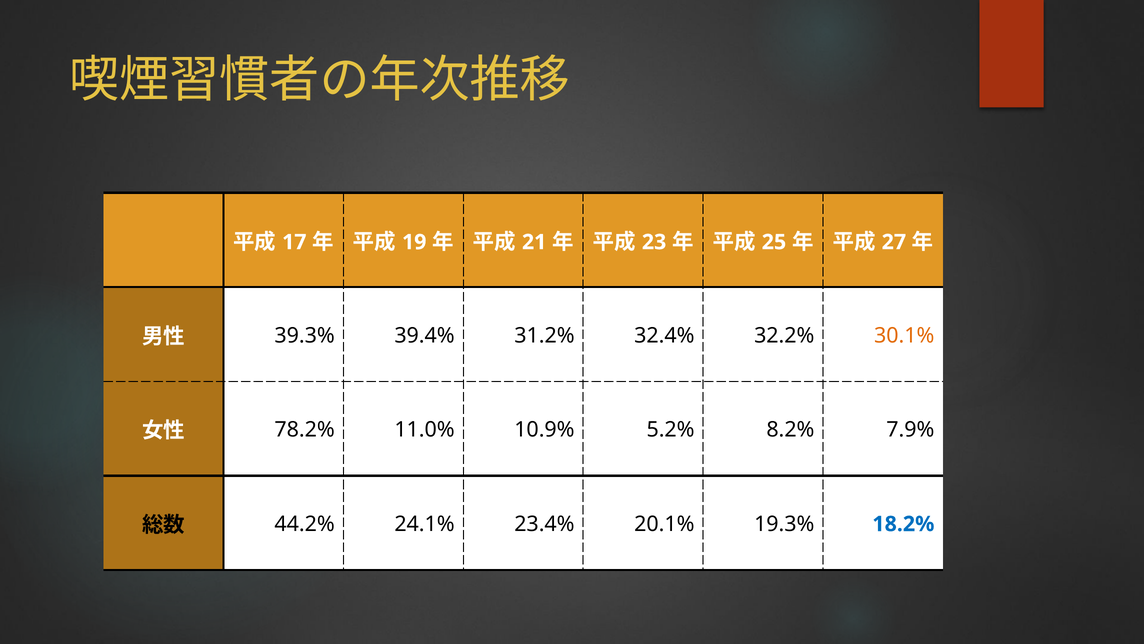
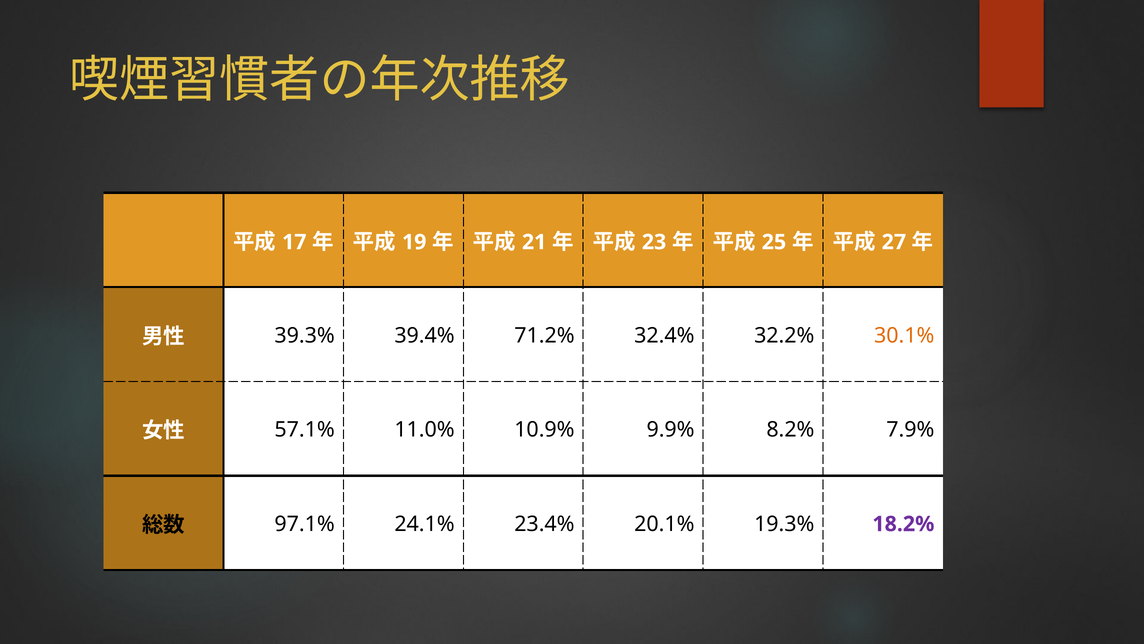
31.2%: 31.2% -> 71.2% (544, 335)
78.2%: 78.2% -> 57.1% (305, 429)
5.2%: 5.2% -> 9.9% (671, 429)
44.2%: 44.2% -> 97.1% (305, 524)
18.2% colour: blue -> purple (903, 524)
